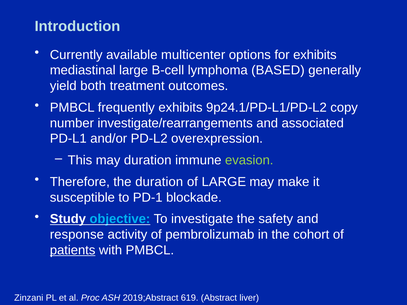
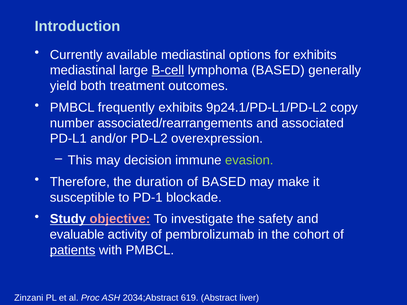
available multicenter: multicenter -> mediastinal (193, 55)
B-cell underline: none -> present (168, 70)
investigate/rearrangements: investigate/rearrangements -> associated/rearrangements (175, 123)
may duration: duration -> decision (148, 160)
of LARGE: LARGE -> BASED (224, 182)
objective colour: light blue -> pink (120, 219)
response: response -> evaluable (77, 235)
2019;Abstract: 2019;Abstract -> 2034;Abstract (151, 298)
